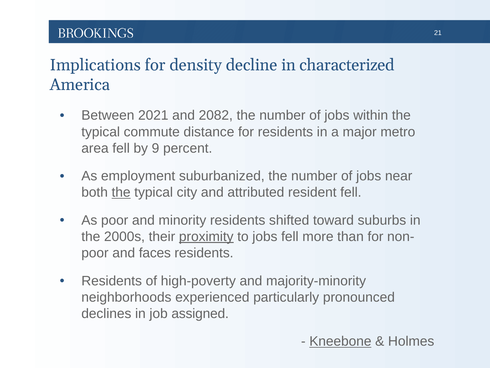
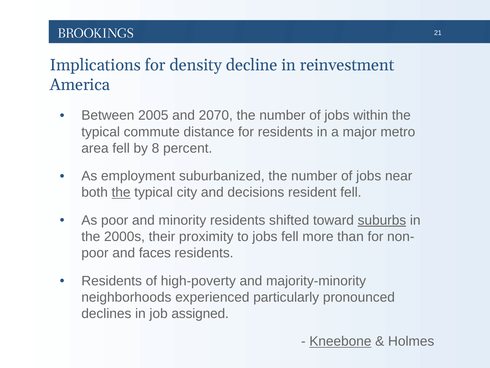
characterized: characterized -> reinvestment (347, 65)
2021: 2021 -> 2005 (153, 115)
2082: 2082 -> 2070 (216, 115)
9: 9 -> 8 (156, 148)
attributed: attributed -> decisions (256, 192)
suburbs underline: none -> present (382, 220)
proximity underline: present -> none (206, 236)
